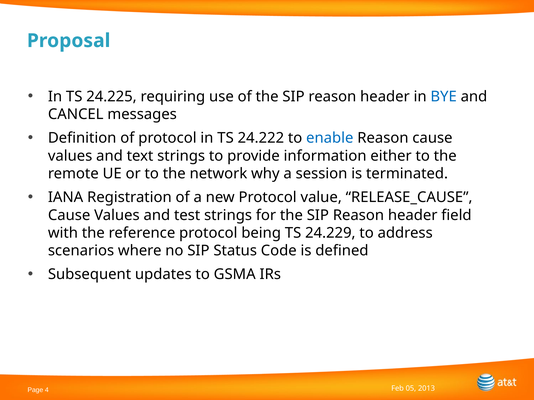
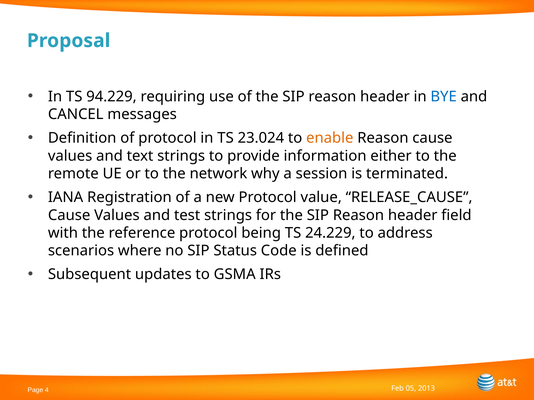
24.225: 24.225 -> 94.229 (111, 97)
24.222: 24.222 -> 23.024 (261, 138)
enable colour: blue -> orange (330, 138)
